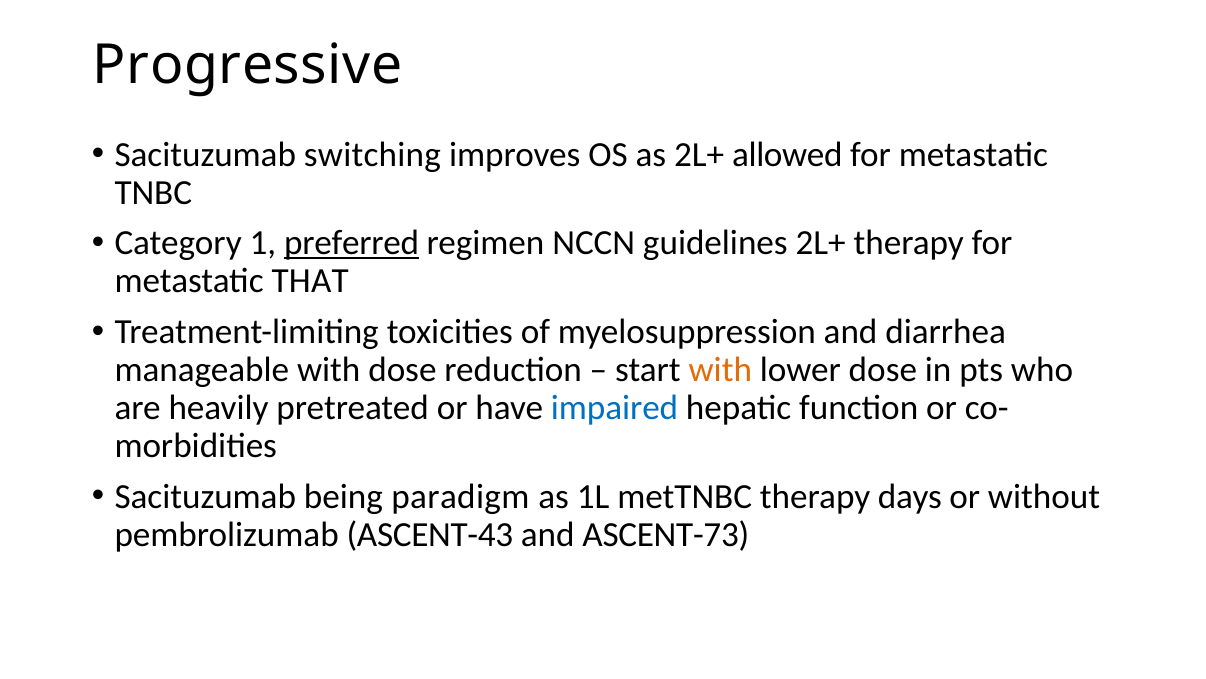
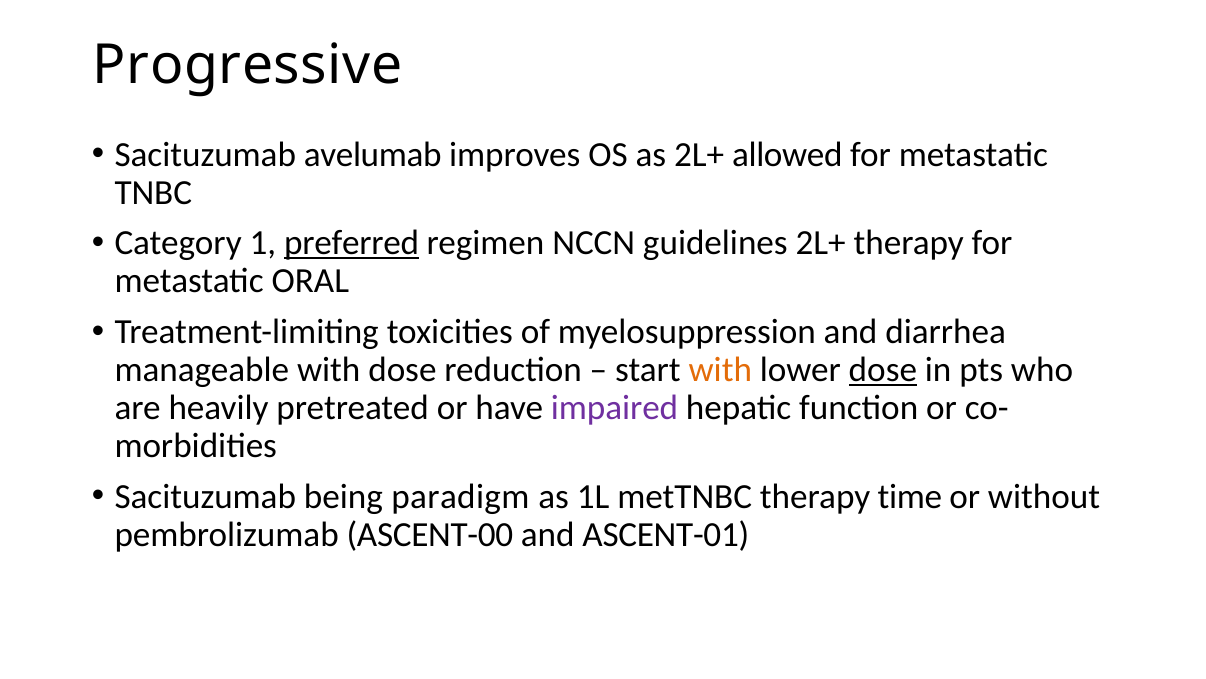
switching: switching -> avelumab (373, 154)
THAT: THAT -> ORAL (310, 281)
dose underline: none -> present (883, 370)
impaired colour: blue -> purple (615, 408)
days: days -> time (910, 496)
ASCENT-43: ASCENT-43 -> ASCENT-00 (430, 534)
ASCENT-73: ASCENT-73 -> ASCENT-01 (666, 534)
